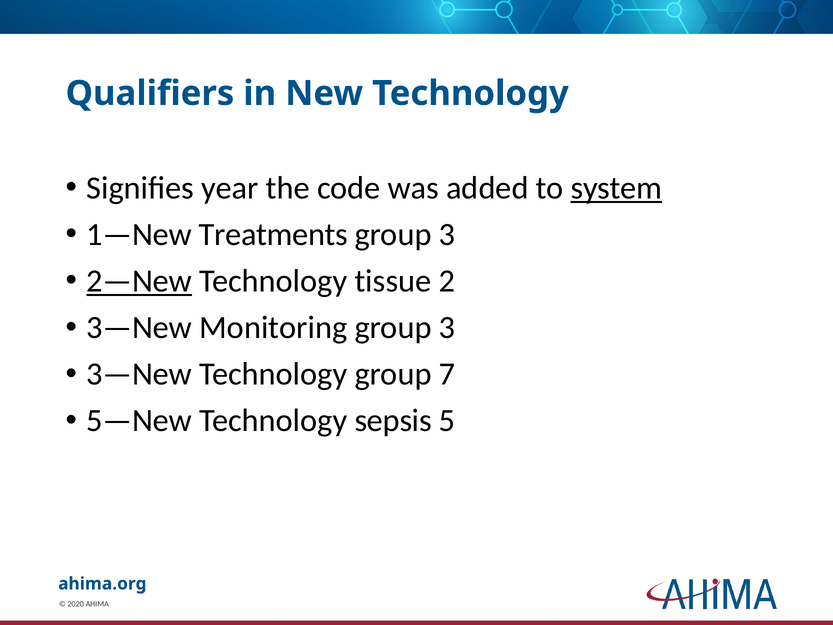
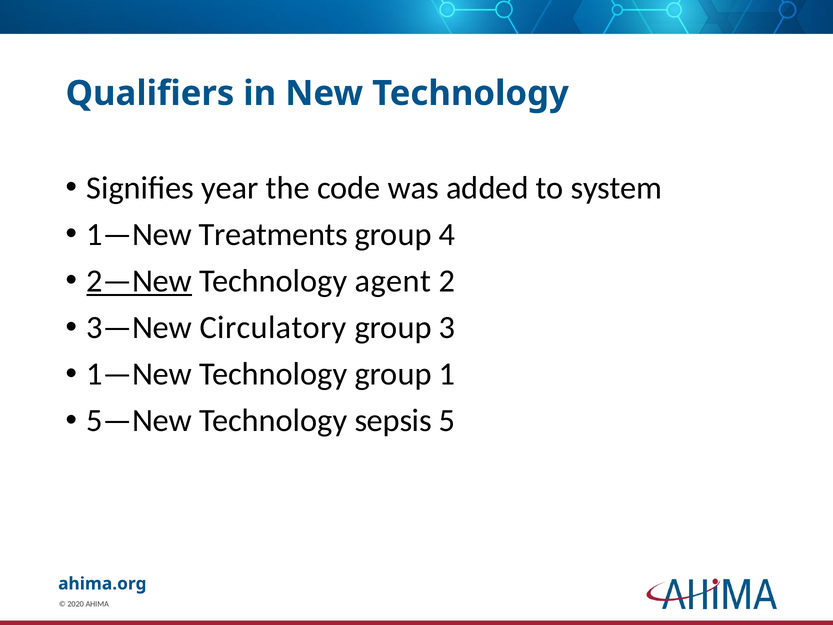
system underline: present -> none (616, 188)
3: 3 -> 4 (447, 234)
tissue: tissue -> agent (393, 281)
Monitoring: Monitoring -> Circulatory (273, 327)
3—New: 3—New -> 1—New (139, 374)
7: 7 -> 1 (447, 374)
